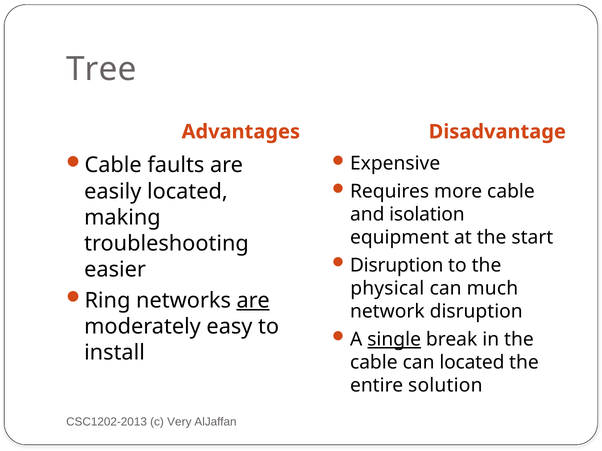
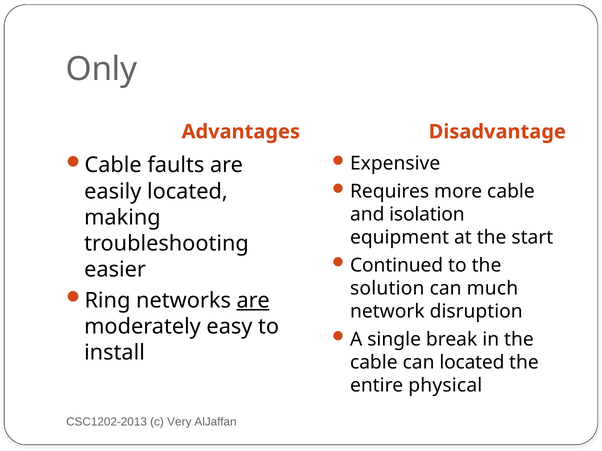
Tree: Tree -> Only (102, 69)
Disruption: Disruption -> Continued (397, 266)
physical: physical -> solution (387, 289)
single underline: present -> none (394, 340)
solution: solution -> physical (445, 386)
